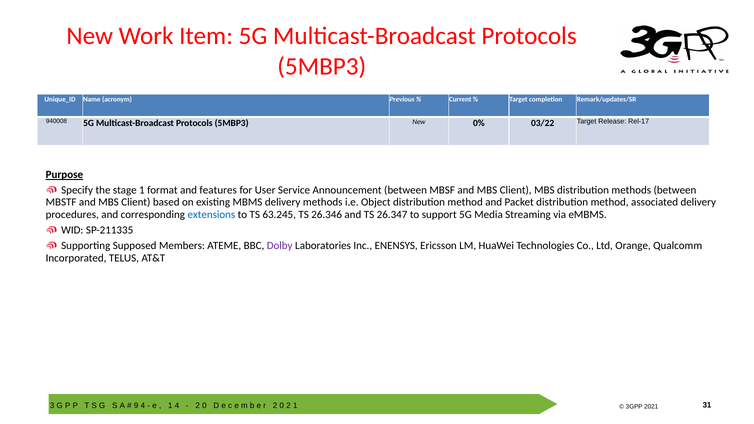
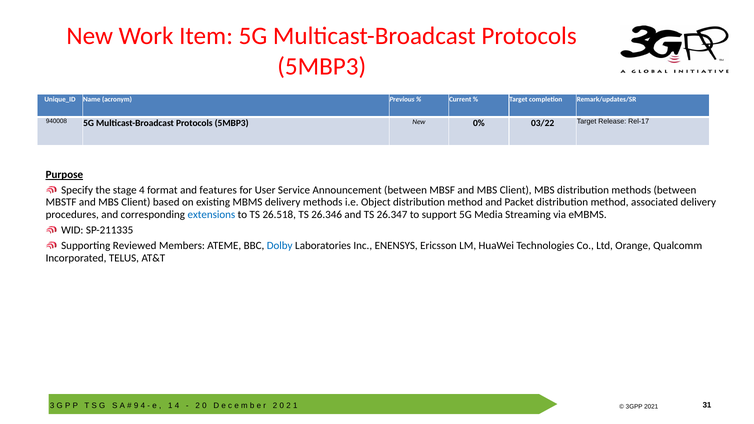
stage 1: 1 -> 4 (142, 190)
63.245: 63.245 -> 26.518 (279, 215)
Supposed: Supposed -> Reviewed (135, 246)
Dolby colour: purple -> blue (280, 246)
